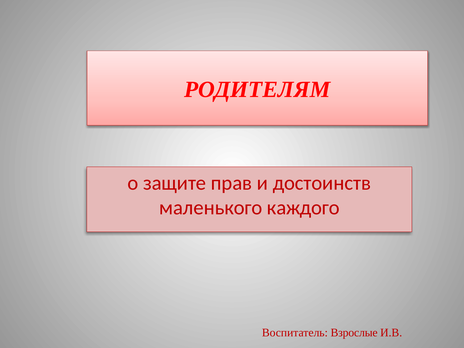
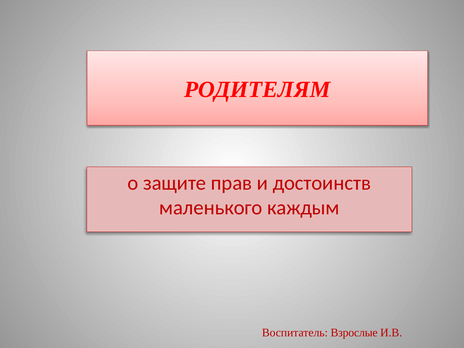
каждого: каждого -> каждым (303, 208)
